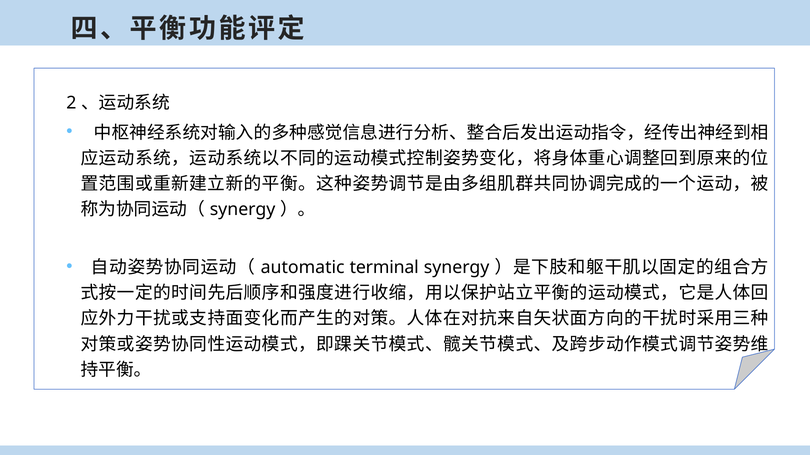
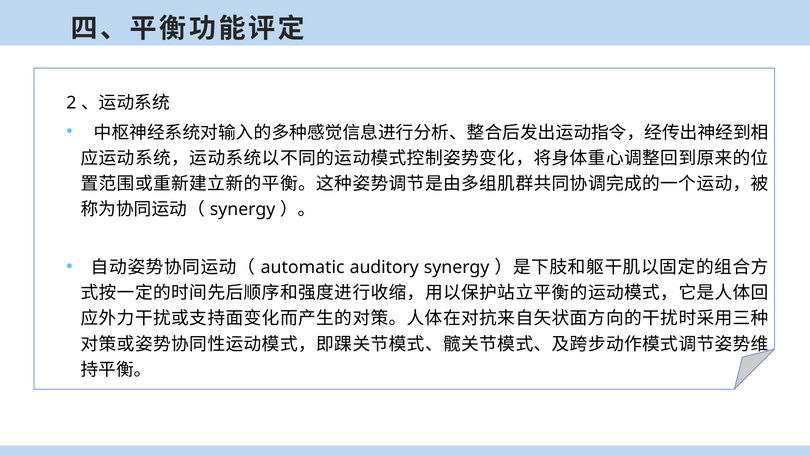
terminal: terminal -> auditory (384, 268)
